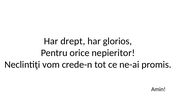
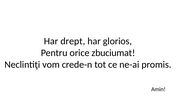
nepieritor: nepieritor -> zbuciumat (113, 53)
